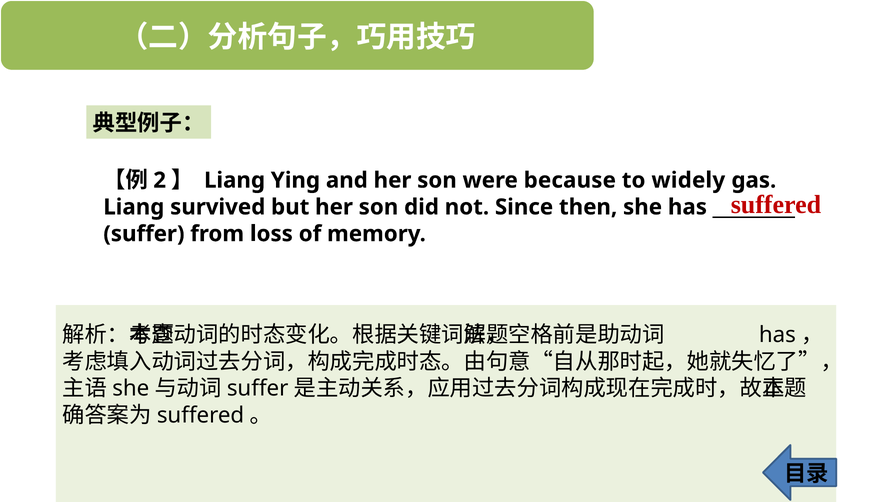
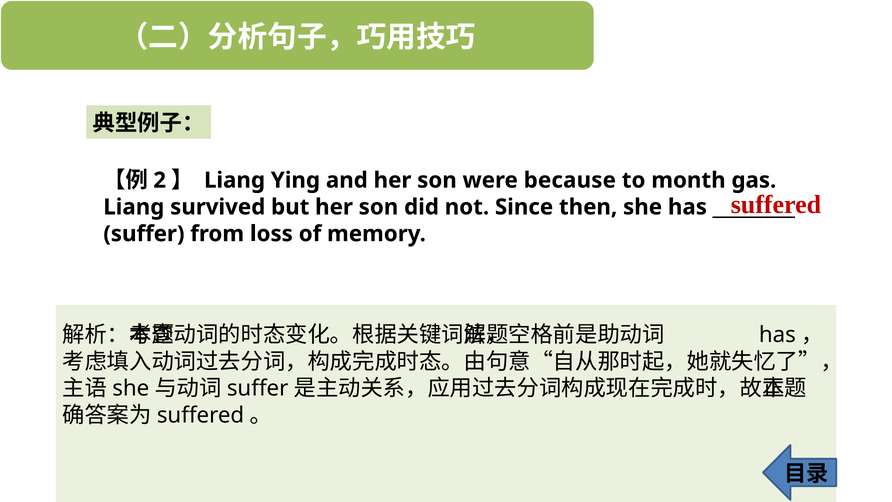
widely: widely -> month (688, 180)
